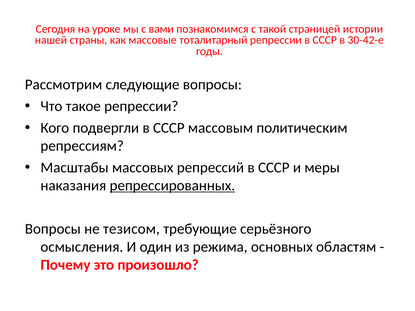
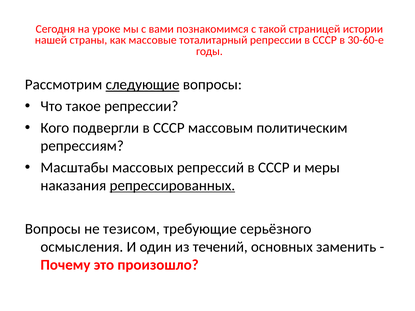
30-42-е: 30-42-е -> 30-60-е (366, 40)
следующие underline: none -> present (143, 85)
режима: режима -> течений (220, 247)
областям: областям -> заменить (346, 247)
